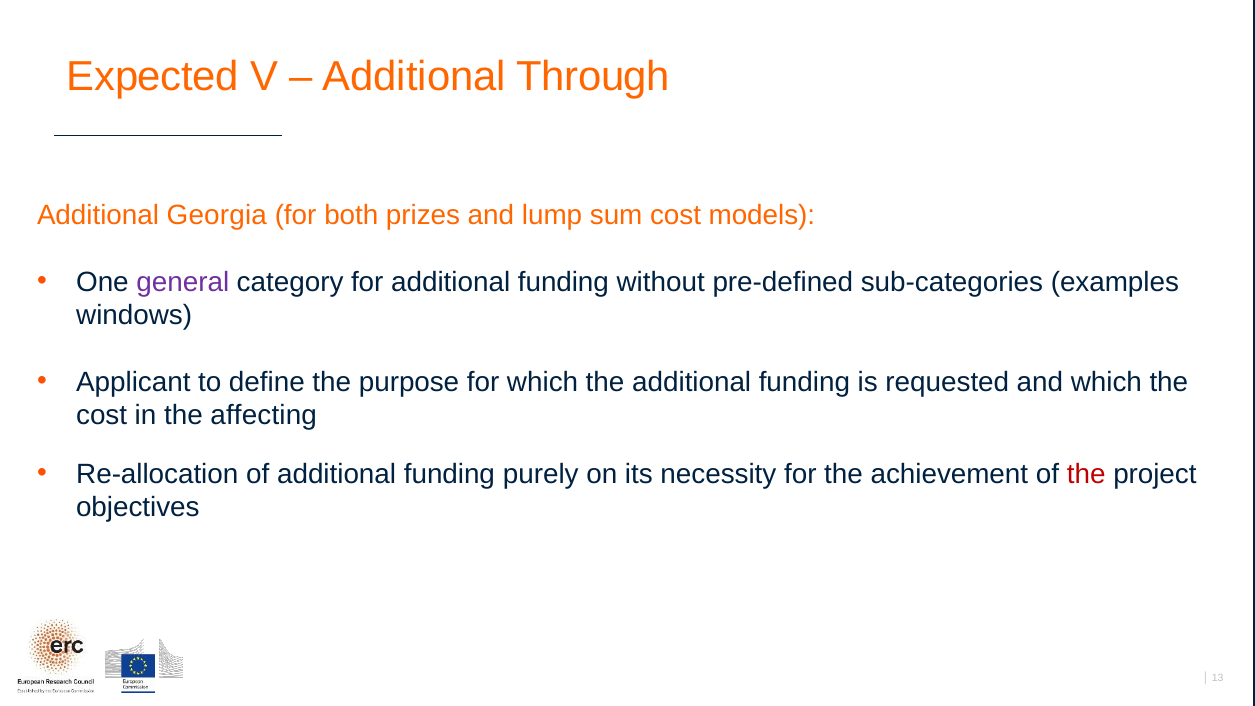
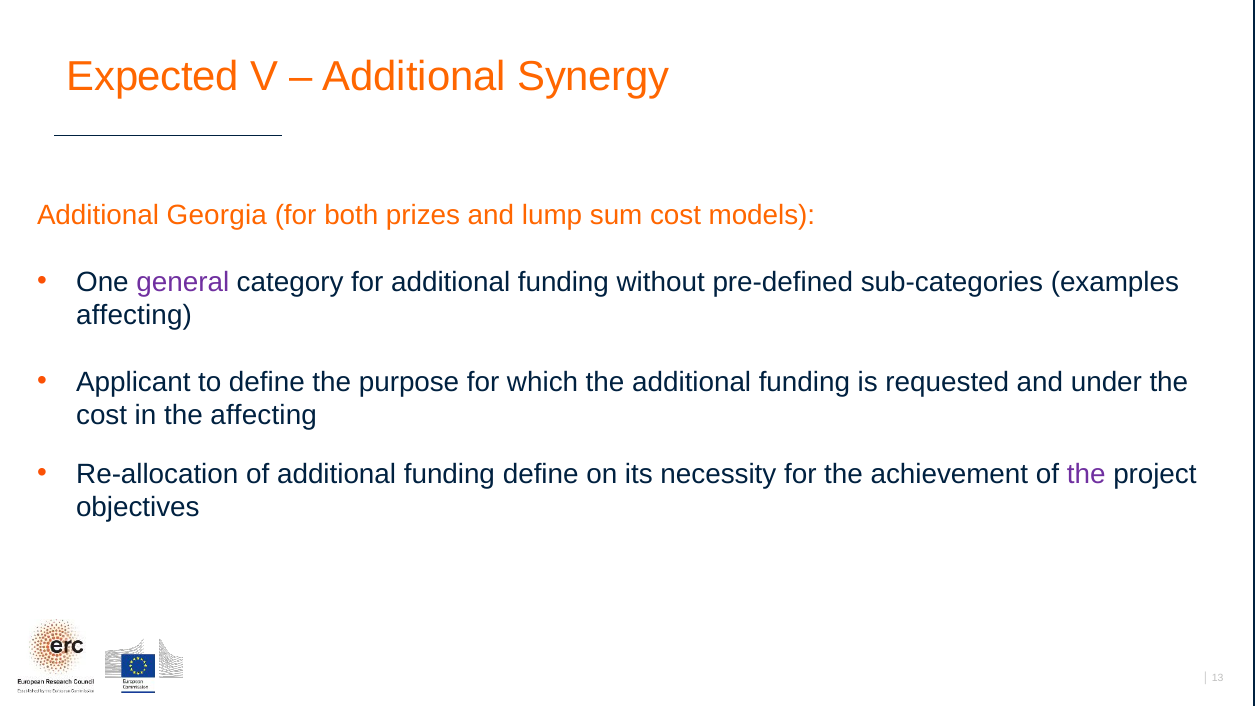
Through: Through -> Synergy (593, 76)
windows: windows -> affecting (134, 315)
and which: which -> under (1106, 382)
funding purely: purely -> define (541, 474)
the colour: red -> purple (1086, 474)
